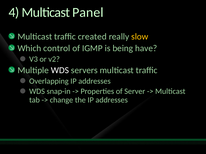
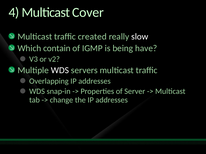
Panel: Panel -> Cover (88, 13)
slow colour: yellow -> white (140, 37)
control: control -> contain (57, 48)
